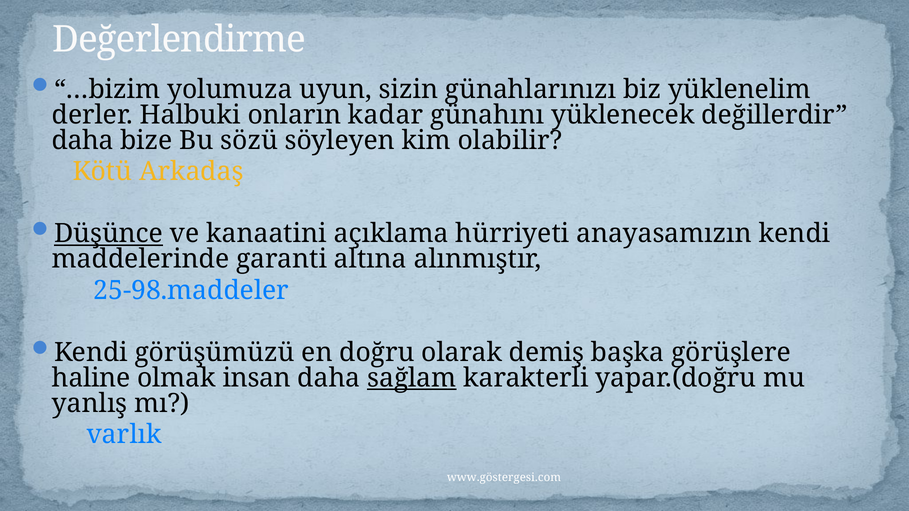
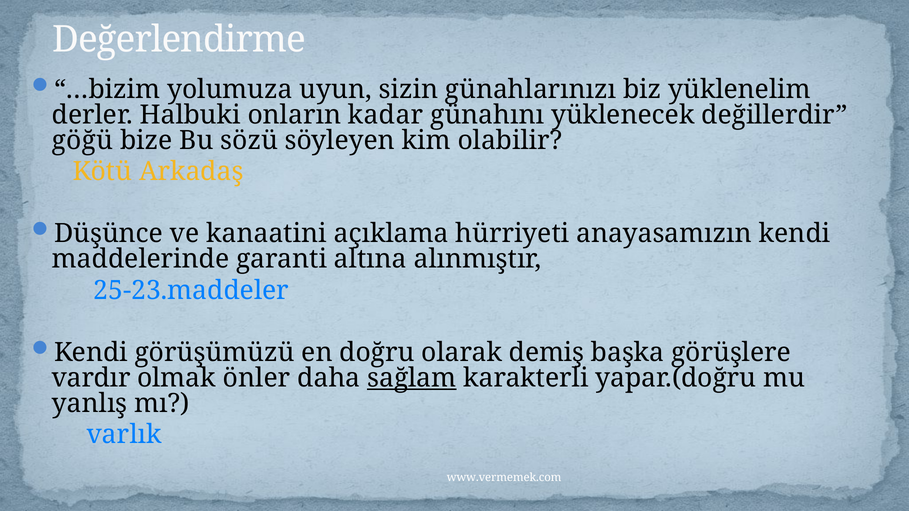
daha: daha -> göğü (83, 140)
Düşünce underline: present -> none (109, 234)
25-98.maddeler: 25-98.maddeler -> 25-23.maddeler (191, 290)
haline: haline -> vardır (91, 378)
insan: insan -> önler (257, 378)
www.göstergesi.com: www.göstergesi.com -> www.vermemek.com (504, 478)
